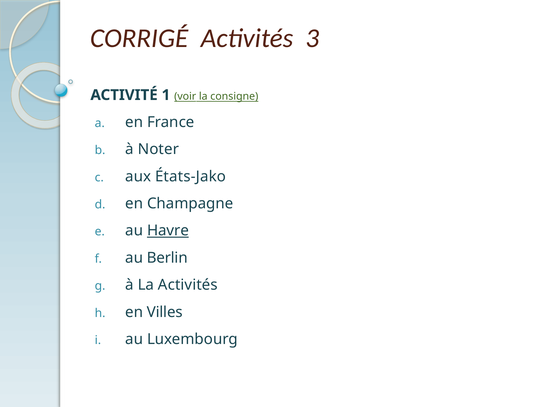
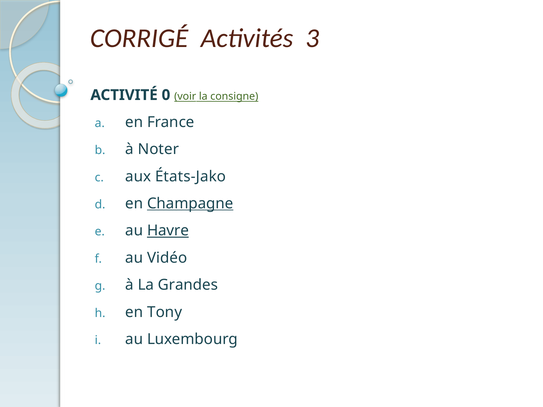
1: 1 -> 0 (166, 95)
Champagne underline: none -> present (190, 204)
Berlin: Berlin -> Vidéo (167, 258)
La Activités: Activités -> Grandes (188, 285)
Villes: Villes -> Tony (165, 312)
